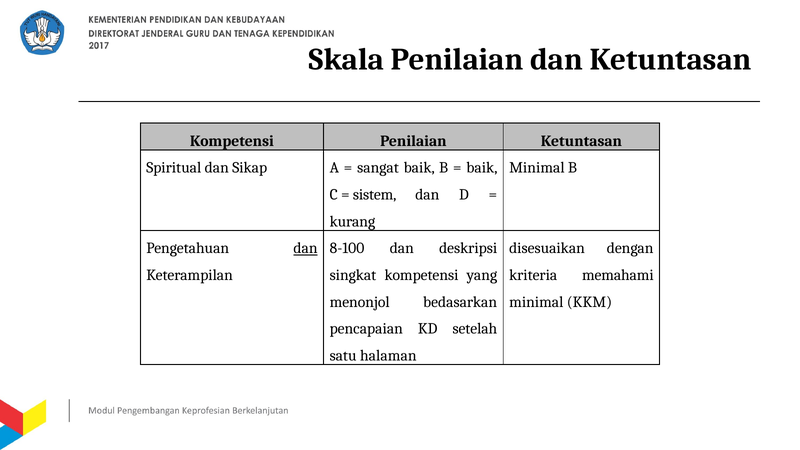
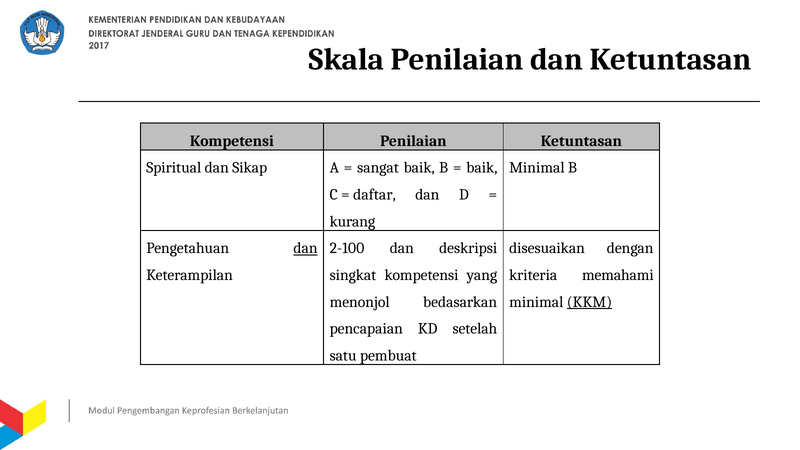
sistem: sistem -> daftar (375, 195)
8-100: 8-100 -> 2-100 (347, 248)
KKM underline: none -> present (589, 302)
halaman: halaman -> pembuat (388, 356)
